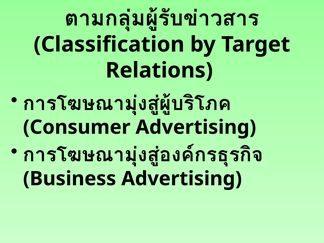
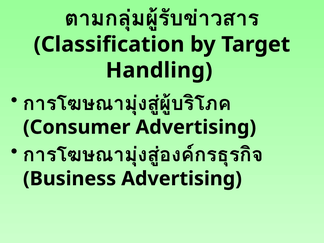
Relations: Relations -> Handling (159, 70)
